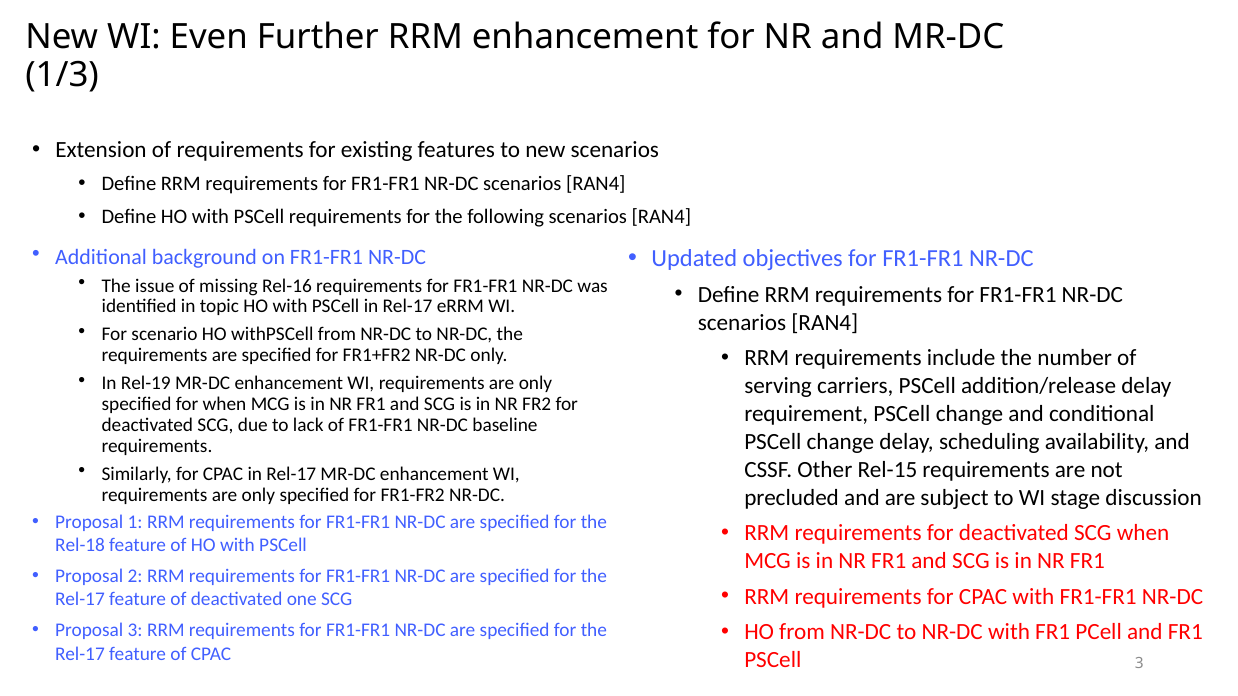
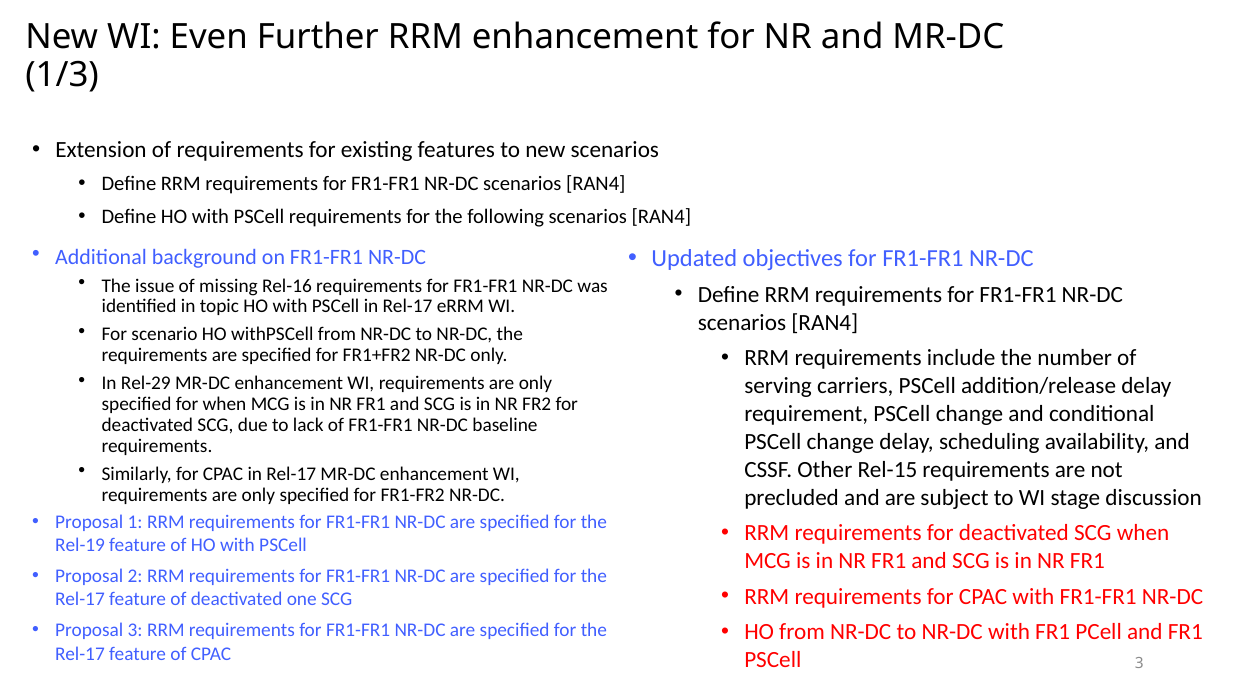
Rel-19: Rel-19 -> Rel-29 (146, 383)
Rel-18: Rel-18 -> Rel-19 (80, 546)
